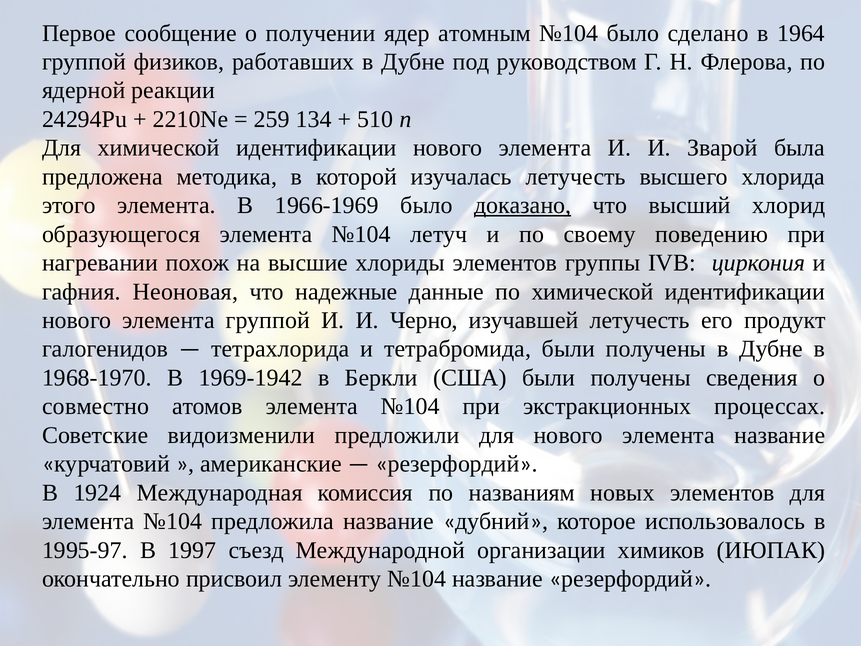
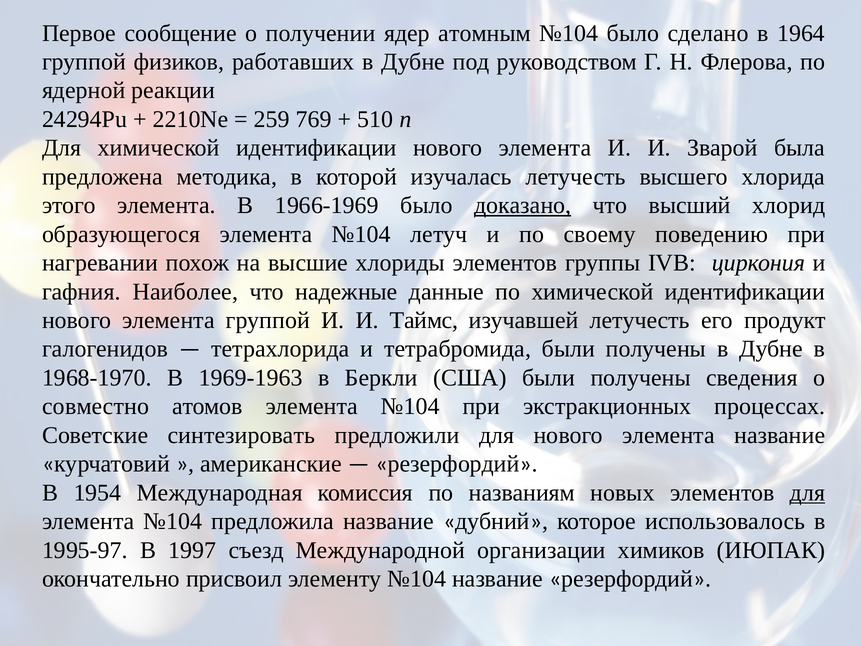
134: 134 -> 769 (314, 119)
Неоновая: Неоновая -> Наиболее (185, 292)
Черно: Черно -> Таймс (424, 320)
1969-1942: 1969-1942 -> 1969-1963 (251, 378)
видоизменили: видоизменили -> синтезировать (241, 435)
1924: 1924 -> 1954 (97, 492)
для underline: none -> present (808, 492)
